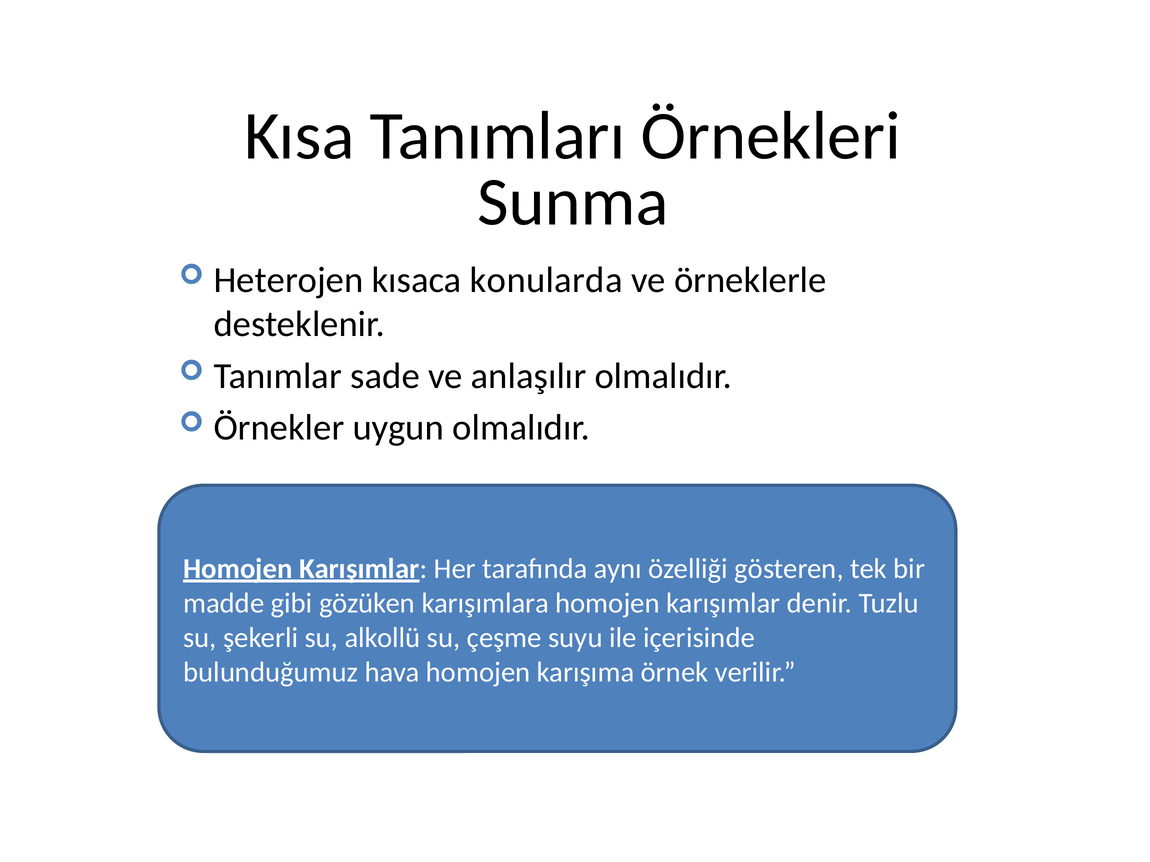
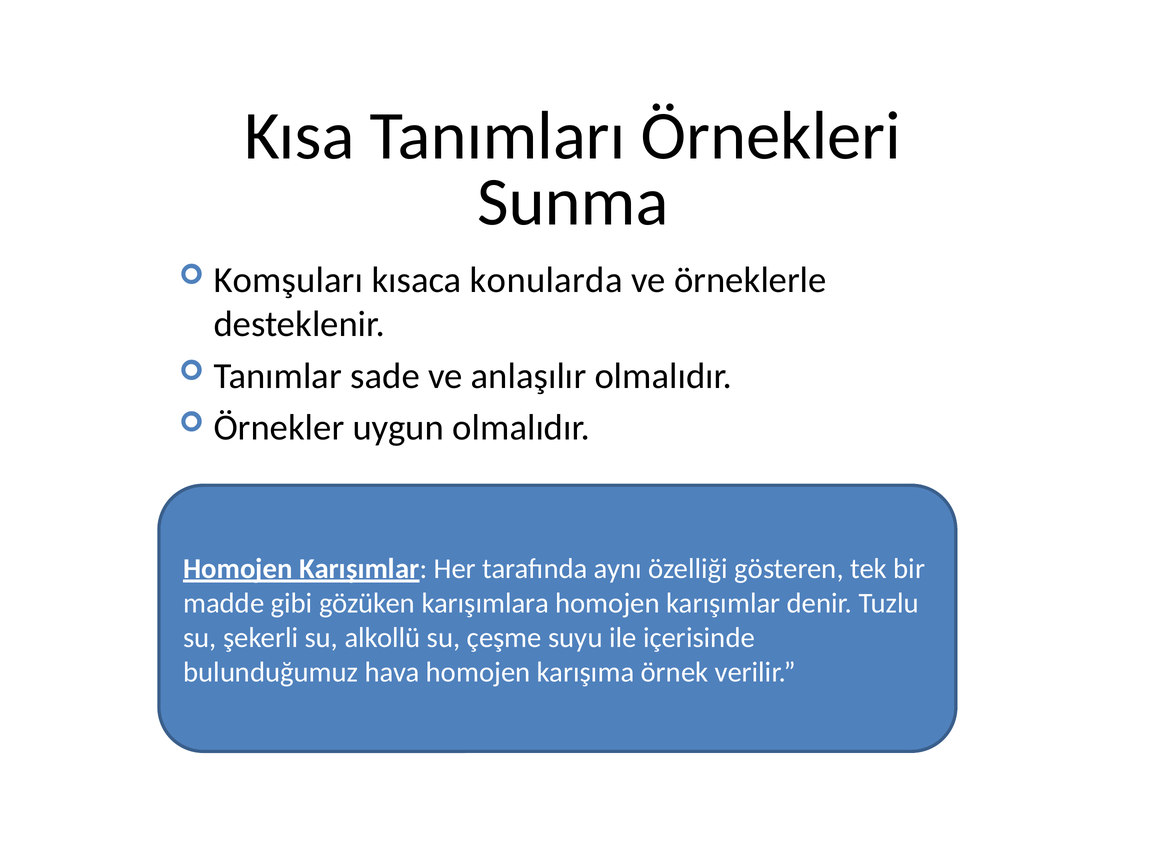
Heterojen: Heterojen -> Komşuları (288, 280)
